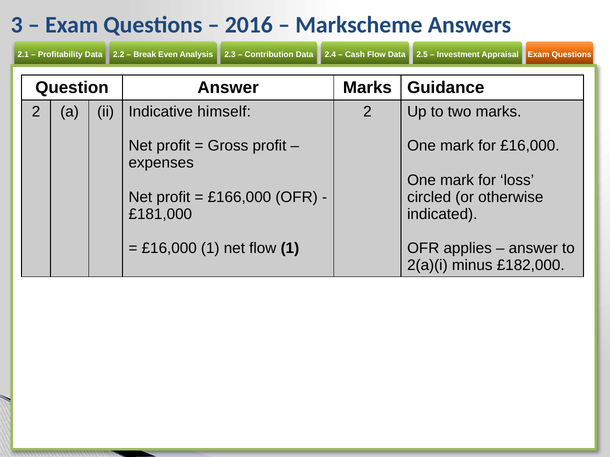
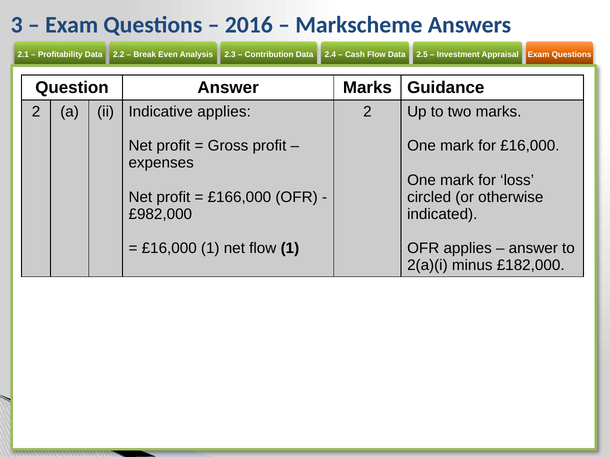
Indicative himself: himself -> applies (224, 112)
£181,000: £181,000 -> £982,000 (160, 214)
